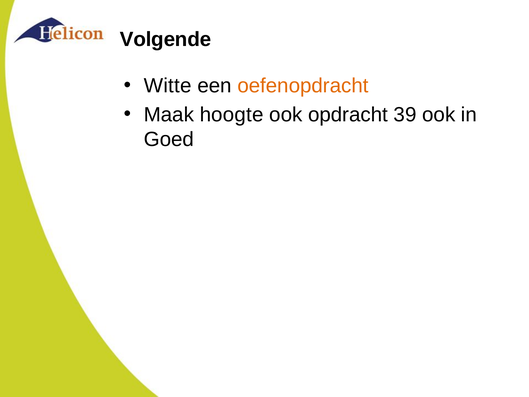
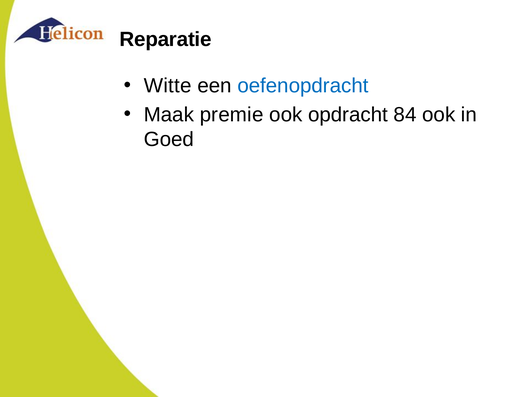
Volgende: Volgende -> Reparatie (166, 39)
oefenopdracht colour: orange -> blue (303, 86)
hoogte: hoogte -> premie (232, 114)
39: 39 -> 84 (405, 114)
